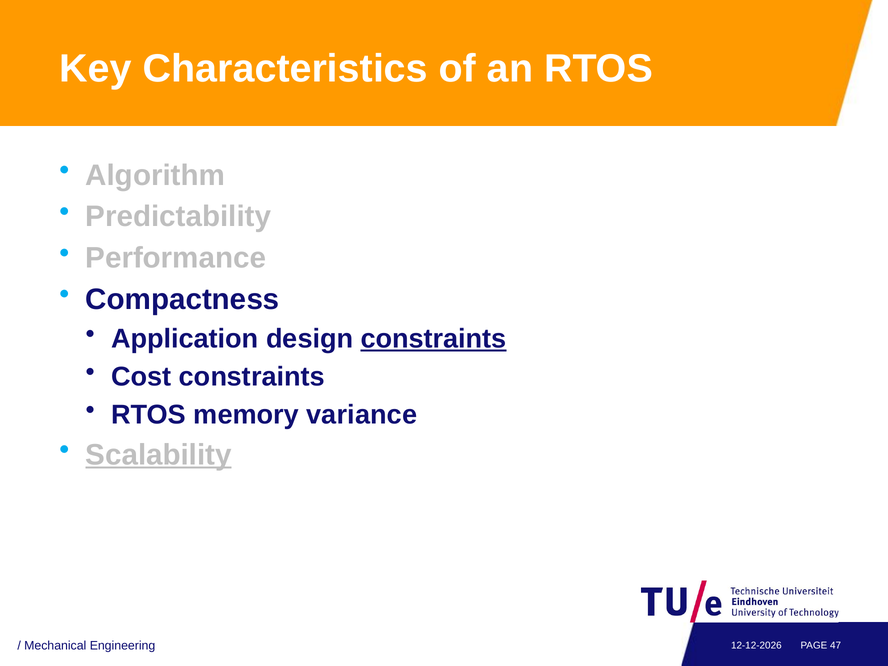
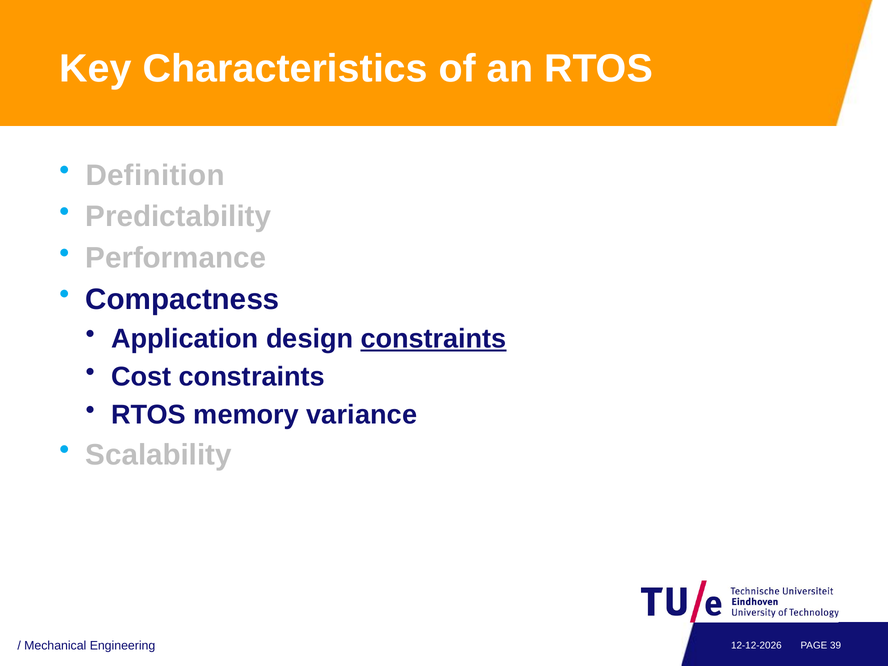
Algorithm: Algorithm -> Definition (155, 175)
Scalability underline: present -> none (159, 455)
47: 47 -> 39 (836, 646)
